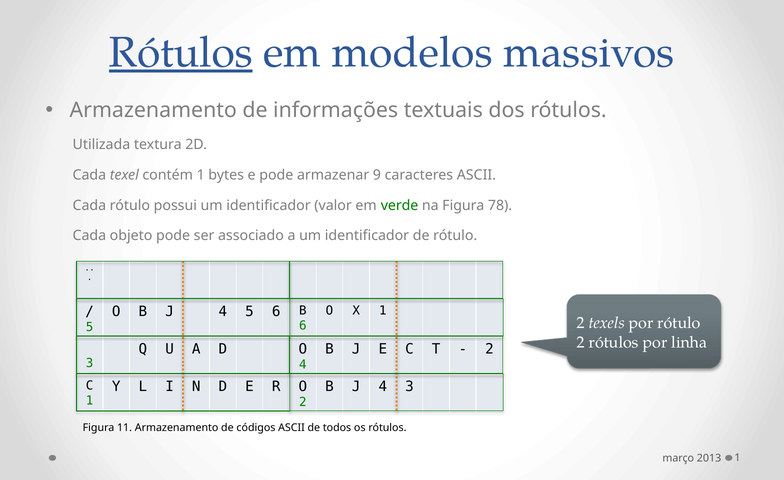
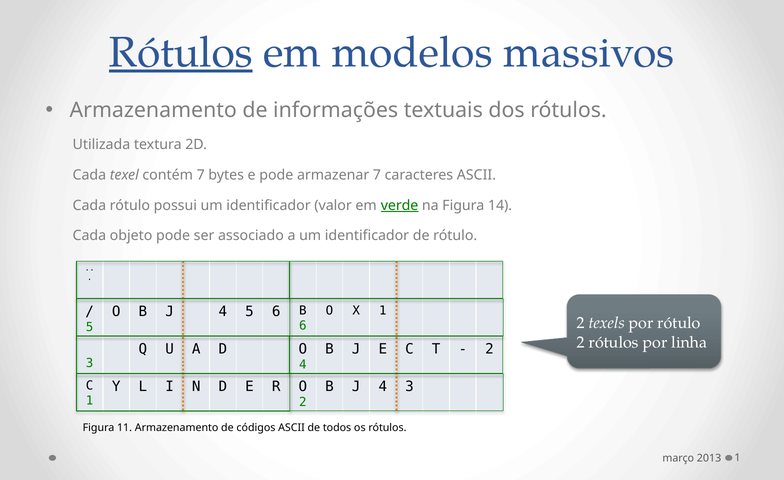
contém 1: 1 -> 7 (201, 175)
armazenar 9: 9 -> 7 (377, 175)
verde underline: none -> present (400, 205)
78: 78 -> 14 (500, 205)
